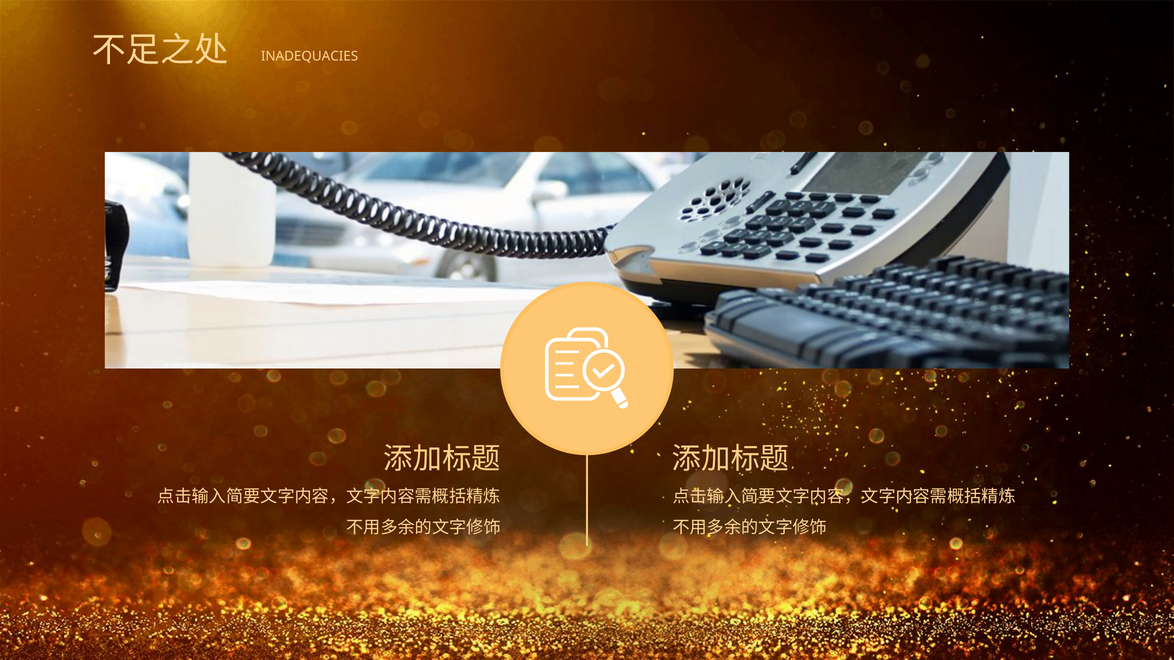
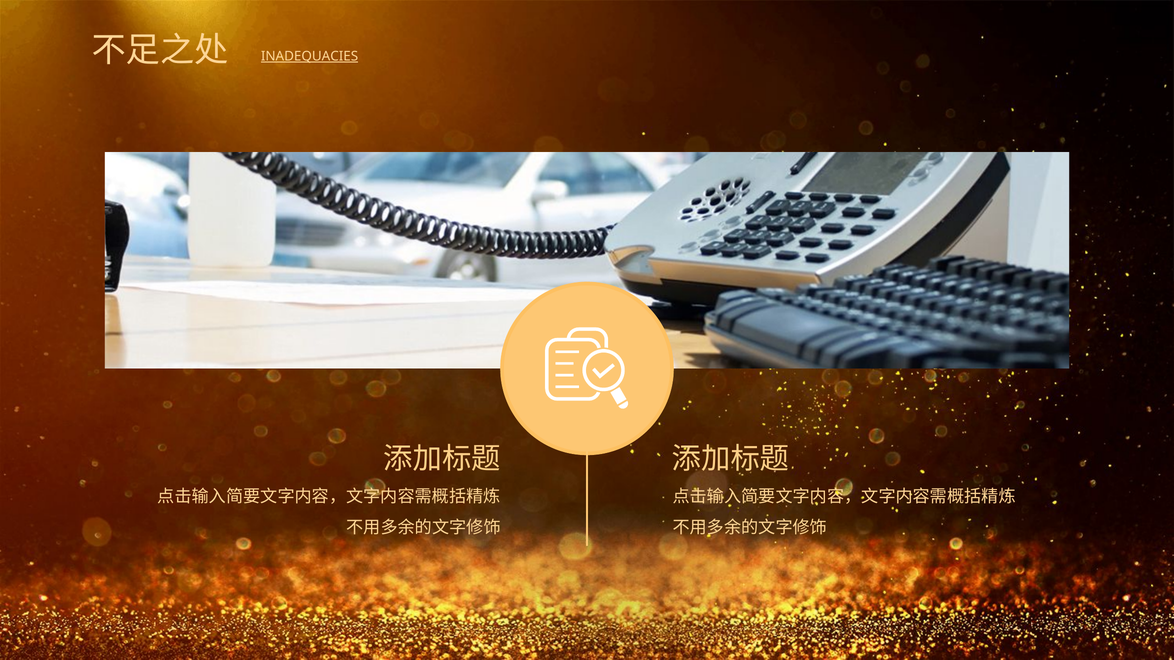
INADEQUACIES underline: none -> present (310, 56)
